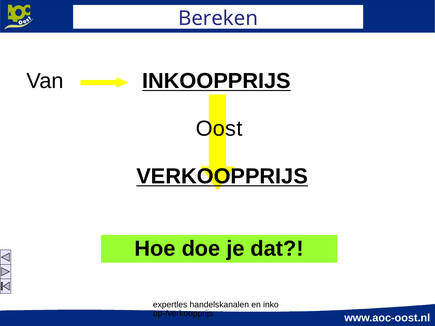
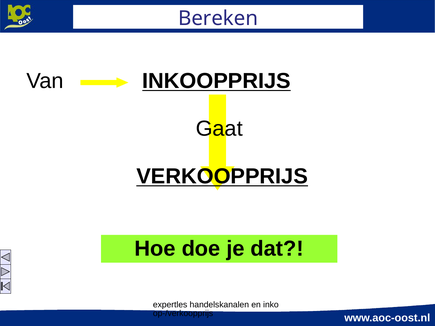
Oost: Oost -> Gaat (219, 129)
